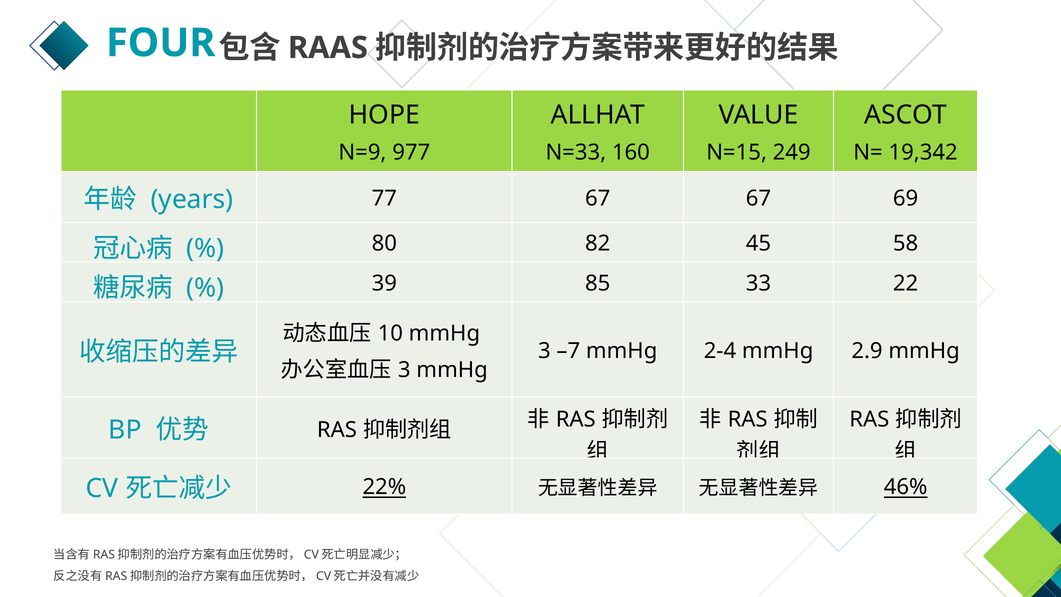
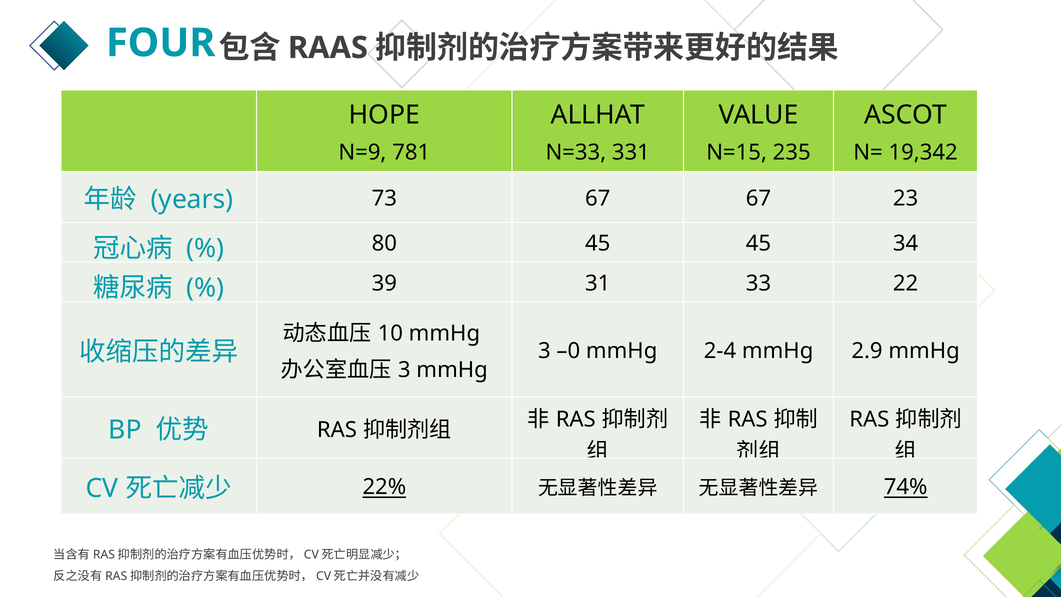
977: 977 -> 781 (411, 152)
160: 160 -> 331 (631, 152)
249: 249 -> 235 (792, 152)
77: 77 -> 73 (384, 198)
69: 69 -> 23 (906, 198)
80 82: 82 -> 45 (598, 244)
58: 58 -> 34 (906, 244)
85: 85 -> 31 (598, 283)
–7: –7 -> –0 (568, 351)
46%: 46% -> 74% (906, 487)
